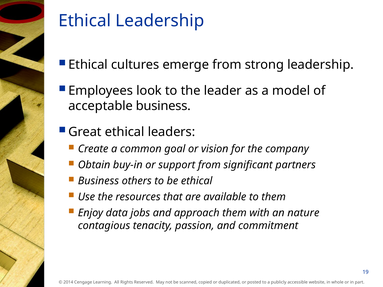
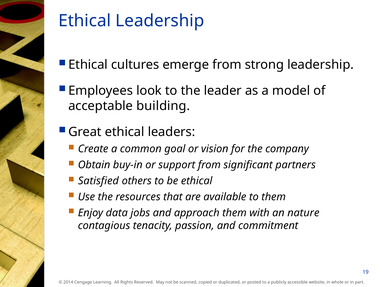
acceptable business: business -> building (163, 106)
Business: Business -> Satisfied (98, 181)
